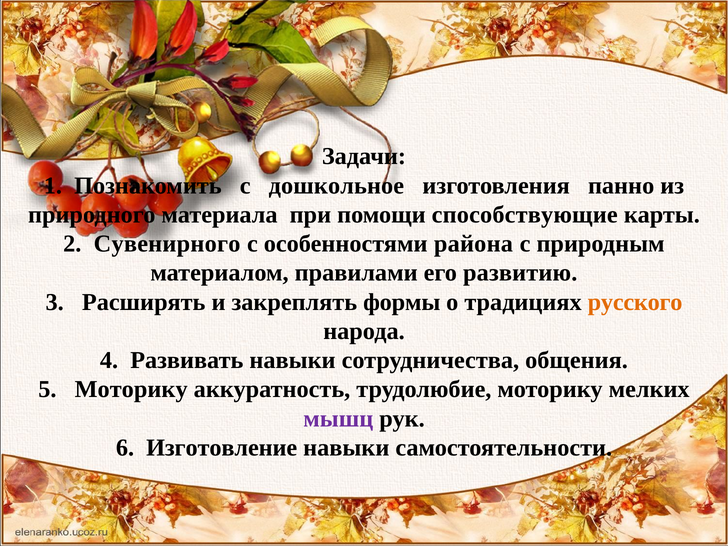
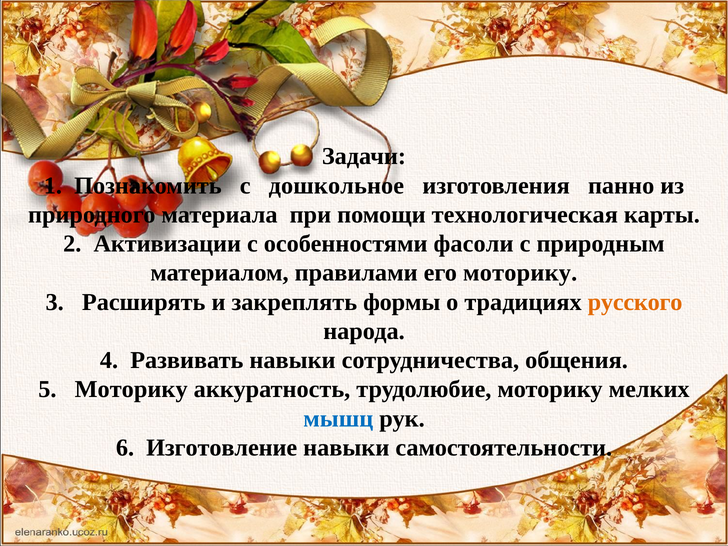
способствующие: способствующие -> технологическая (525, 215)
Сувенирного: Сувенирного -> Активизации (167, 244)
района: района -> фасоли (474, 244)
его развитию: развитию -> моторику (520, 273)
мышц colour: purple -> blue (338, 419)
